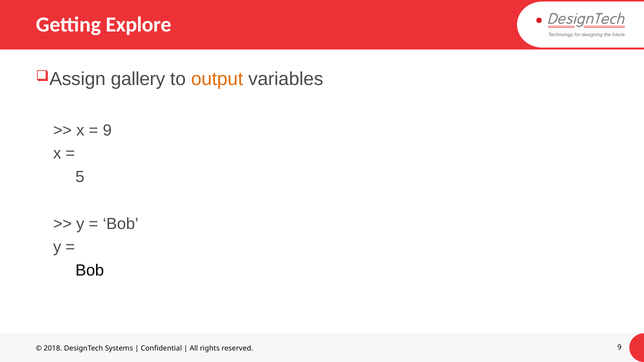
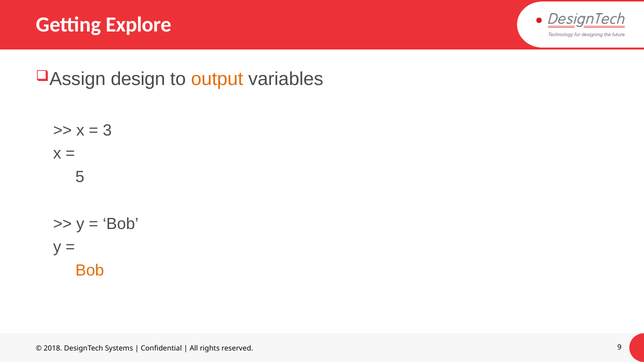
gallery: gallery -> design (138, 79)
9: 9 -> 3 (107, 130)
Bob colour: black -> orange (90, 271)
